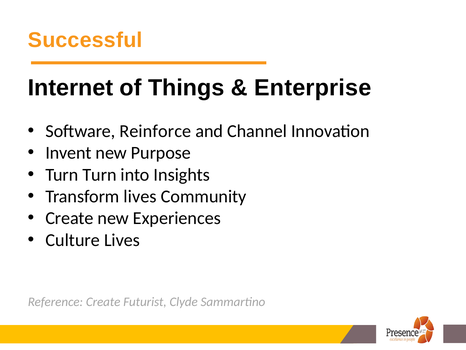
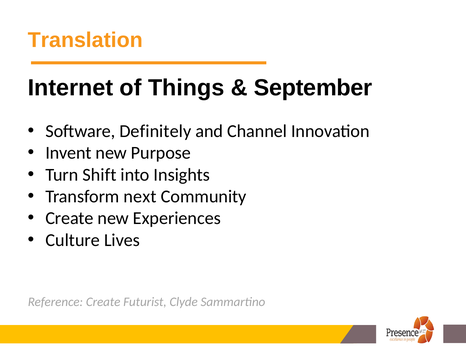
Successful: Successful -> Translation (85, 40)
Enterprise: Enterprise -> September (313, 88)
Reinforce: Reinforce -> Definitely (155, 131)
Turn Turn: Turn -> Shift (99, 174)
Transform lives: lives -> next (140, 196)
